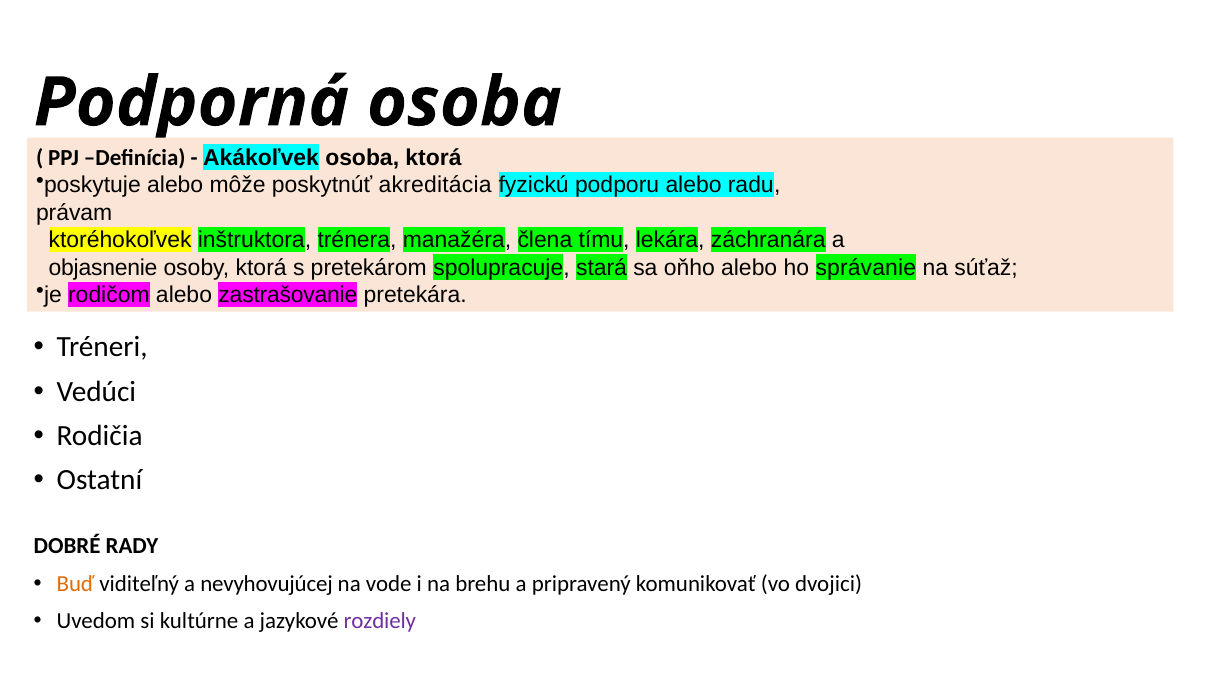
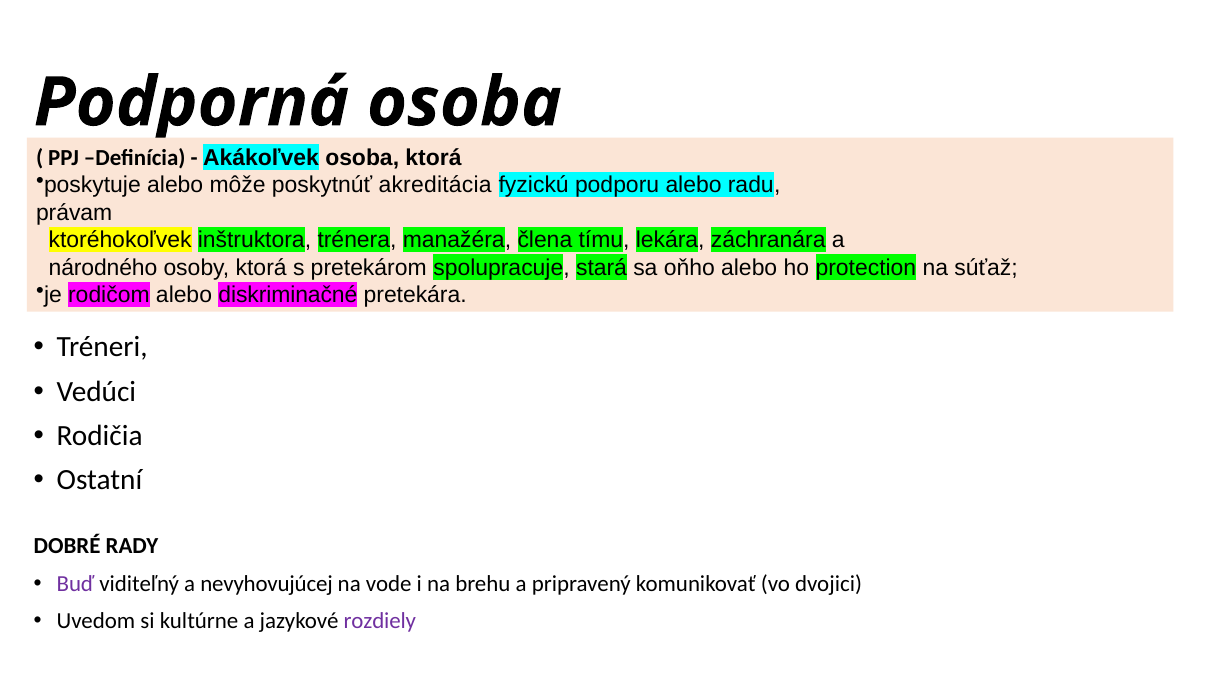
objasnenie: objasnenie -> národného (103, 267)
správanie: správanie -> protection (866, 267)
zastrašovanie: zastrašovanie -> diskriminačné (288, 295)
Buď colour: orange -> purple (75, 583)
